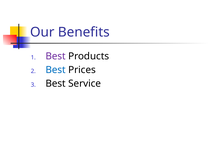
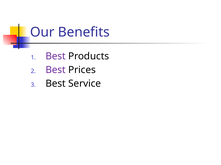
Best colour: blue -> purple (56, 70)
